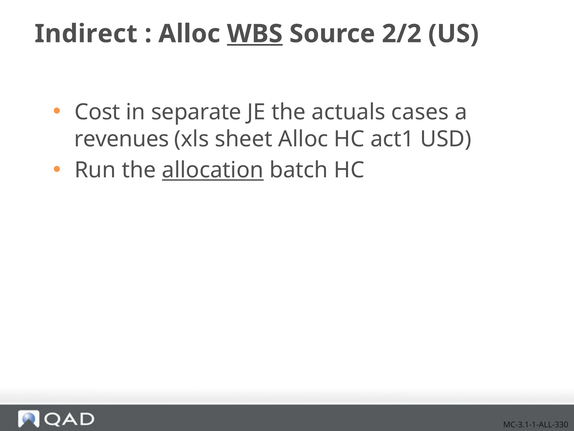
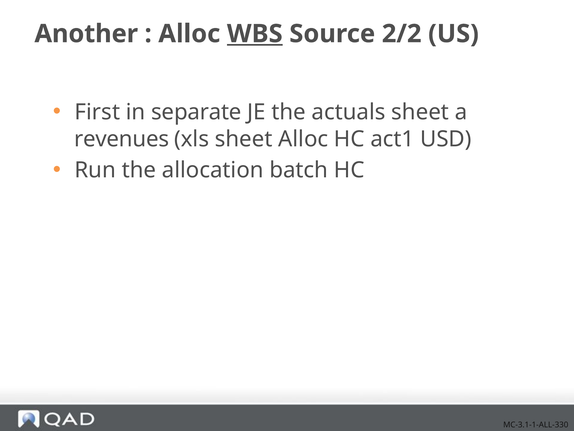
Indirect: Indirect -> Another (86, 34)
Cost: Cost -> First (97, 112)
actuals cases: cases -> sheet (420, 112)
allocation underline: present -> none (213, 170)
